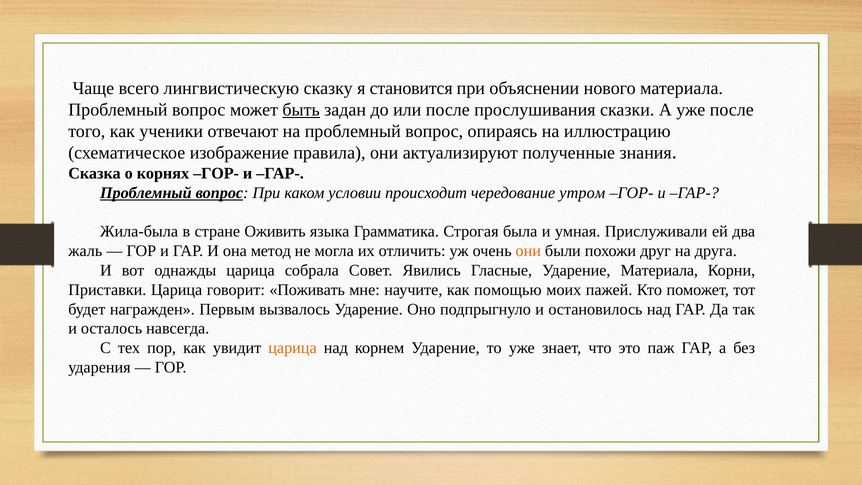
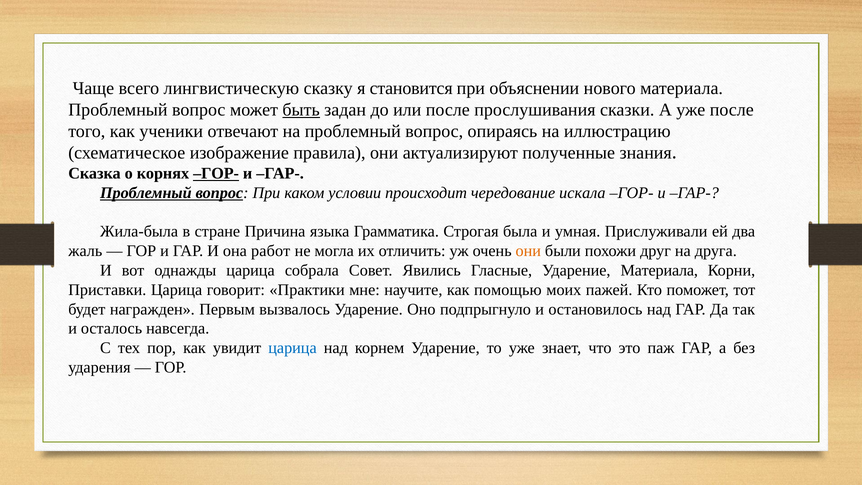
ГОР- underline: none -> present (216, 173)
утром: утром -> искала (582, 193)
Оживить: Оживить -> Причина (275, 232)
метод: метод -> работ (271, 251)
Поживать: Поживать -> Практики (307, 290)
царица colour: orange -> blue (293, 348)
